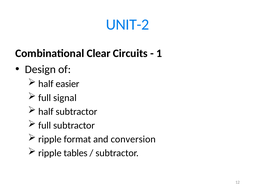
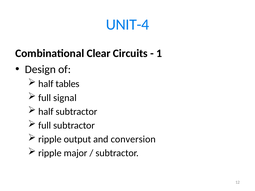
UNIT-2: UNIT-2 -> UNIT-4 (128, 25)
easier: easier -> tables (67, 84)
format: format -> output (77, 139)
tables: tables -> major (76, 153)
